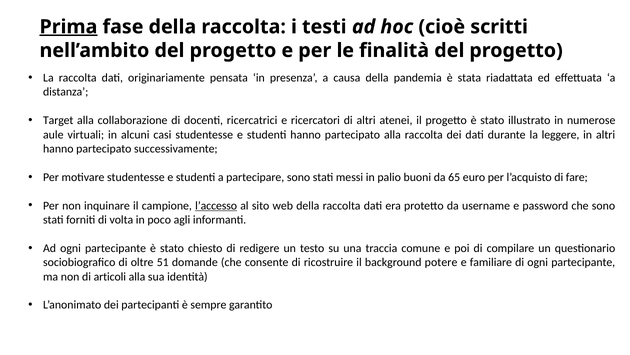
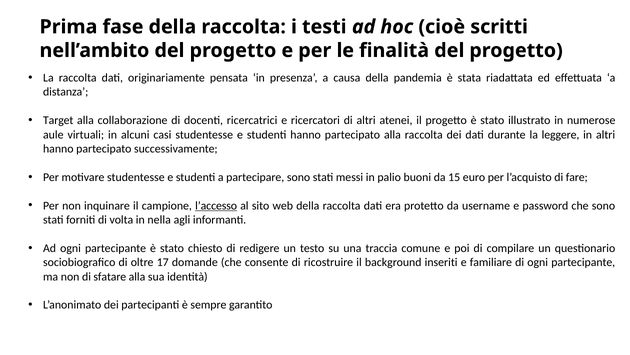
Prima underline: present -> none (68, 27)
65: 65 -> 15 (454, 177)
poco: poco -> nella (159, 219)
51: 51 -> 17 (163, 262)
potere: potere -> inseriti (441, 262)
articoli: articoli -> sfatare (110, 276)
